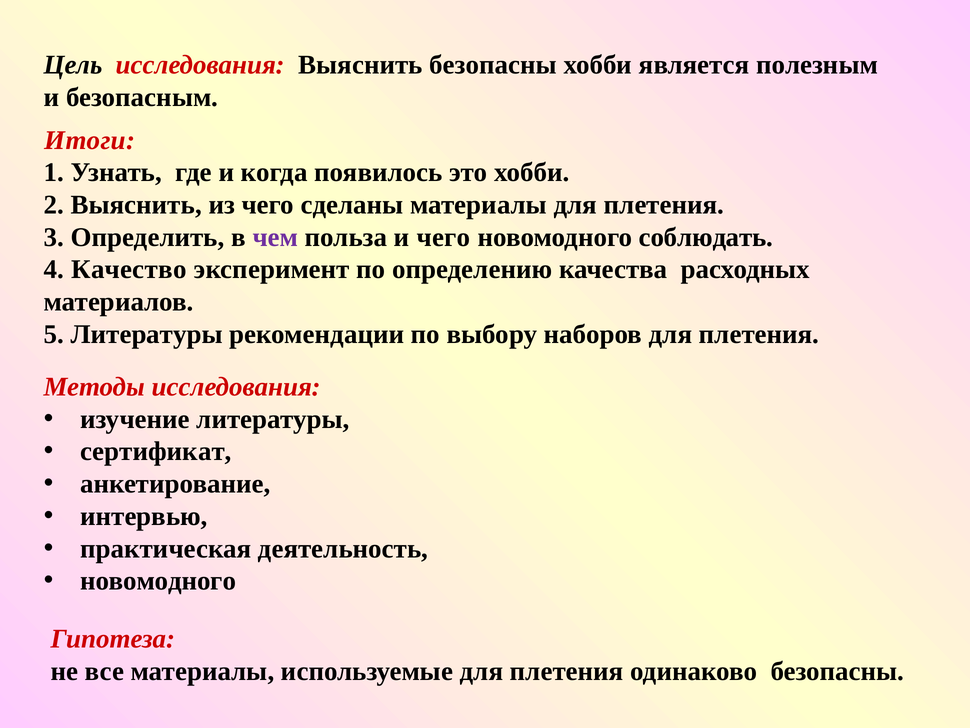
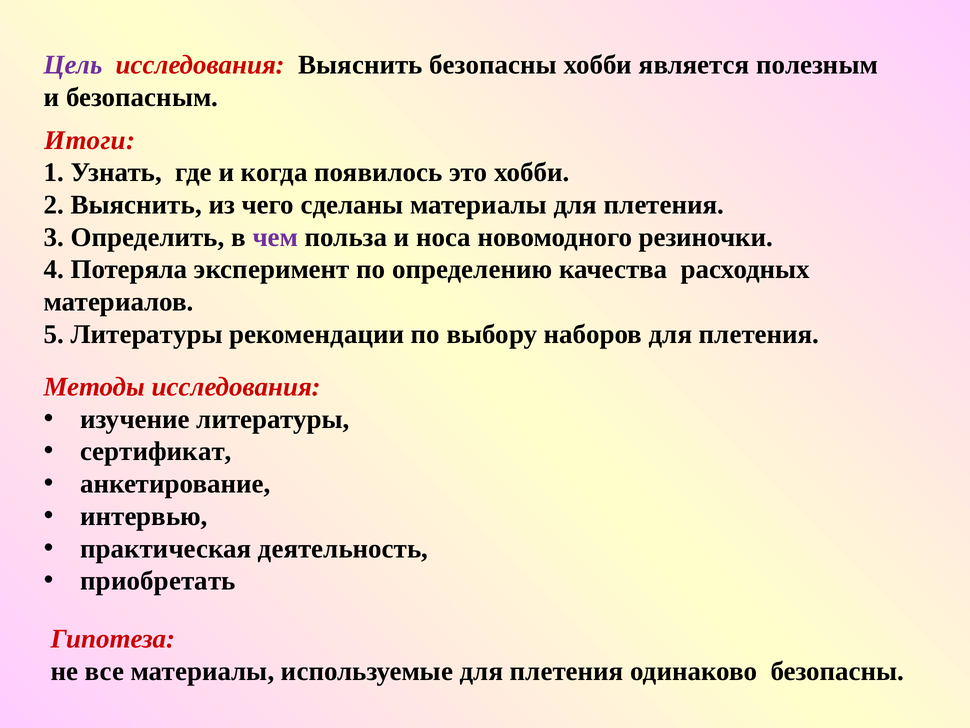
Цель colour: black -> purple (73, 65)
и чего: чего -> носа (444, 237)
соблюдать: соблюдать -> резиночки (706, 237)
Качество: Качество -> Потеряла (129, 269)
новомодного: новомодного -> приобретать (158, 581)
